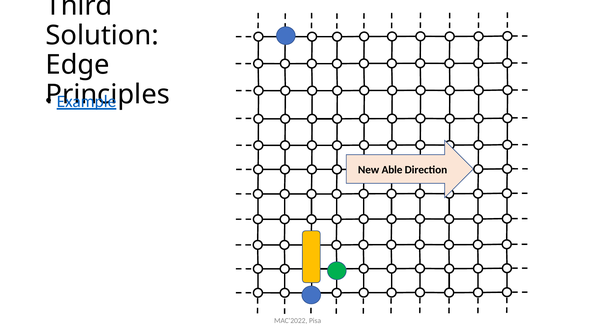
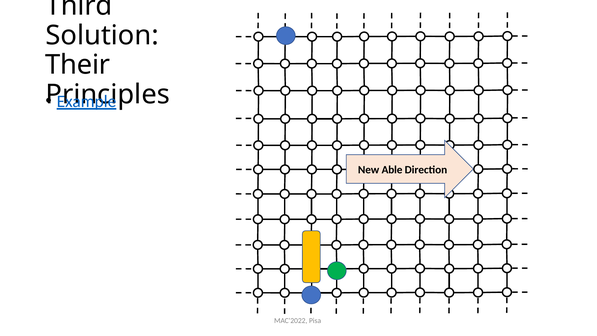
Edge: Edge -> Their (78, 65)
